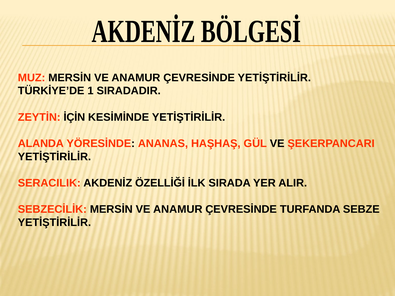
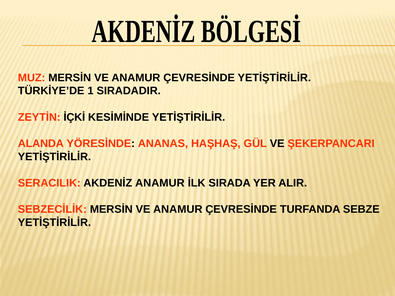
İÇİN: İÇİN -> İÇKİ (74, 117)
AKDENİZ ÖZELLİĞİ: ÖZELLİĞİ -> ANAMUR (160, 183)
